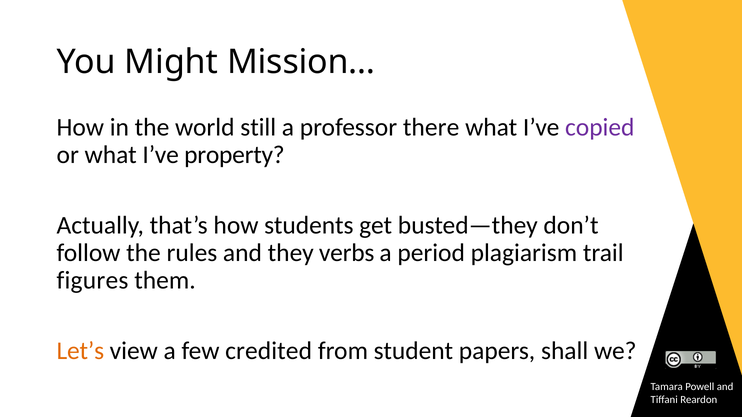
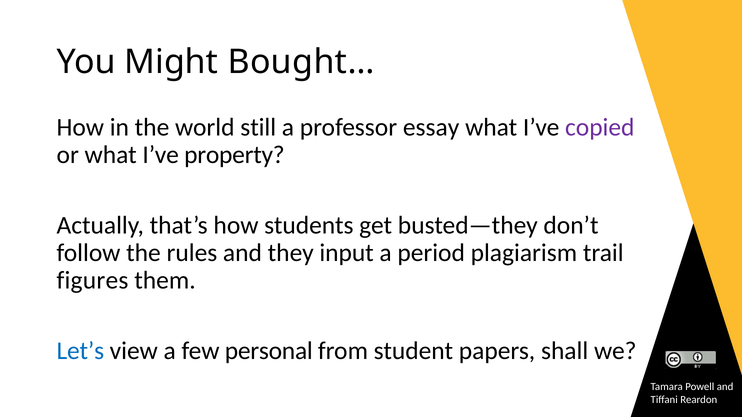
Mission…: Mission… -> Bought… (301, 62)
there: there -> essay (431, 128)
verbs: verbs -> input (347, 253)
Let’s colour: orange -> blue (80, 351)
credited: credited -> personal (269, 351)
